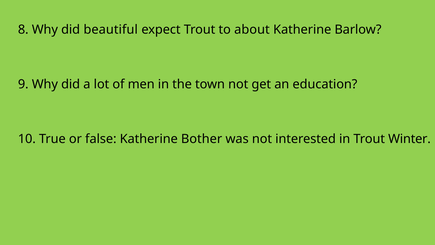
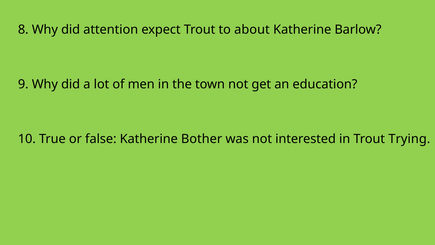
beautiful: beautiful -> attention (111, 30)
Winter: Winter -> Trying (409, 139)
